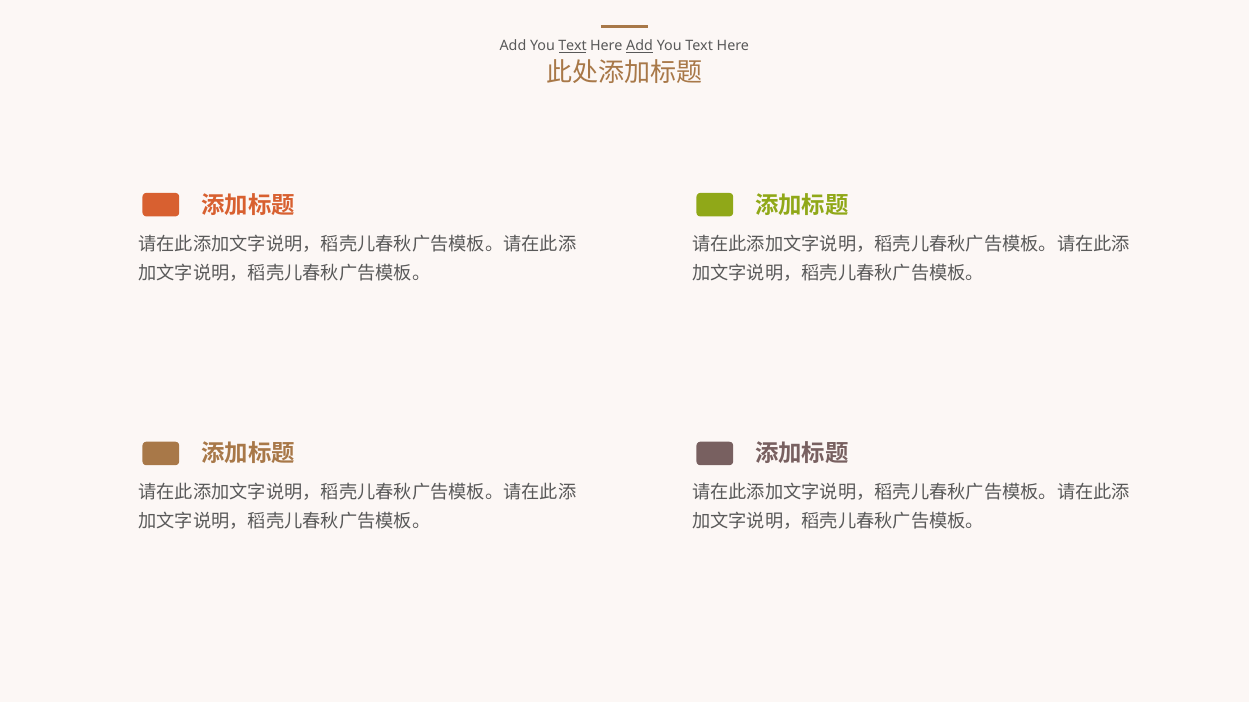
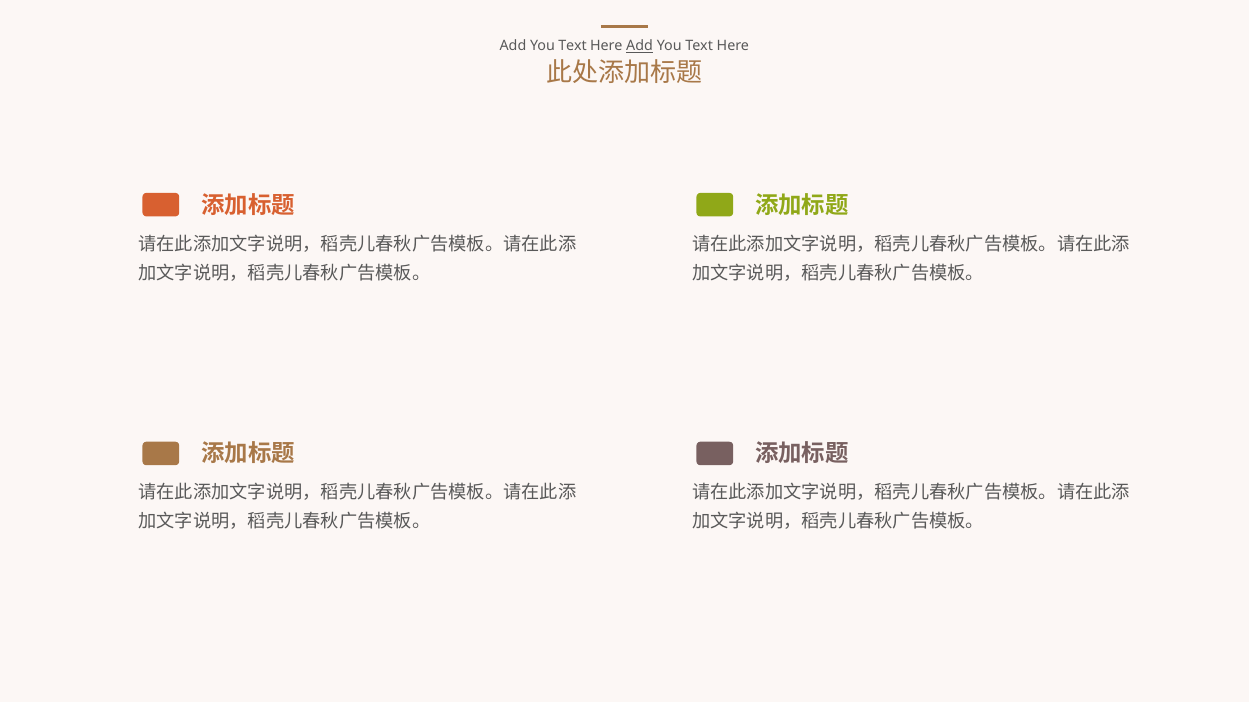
Text underline: present -> none (573, 46)
